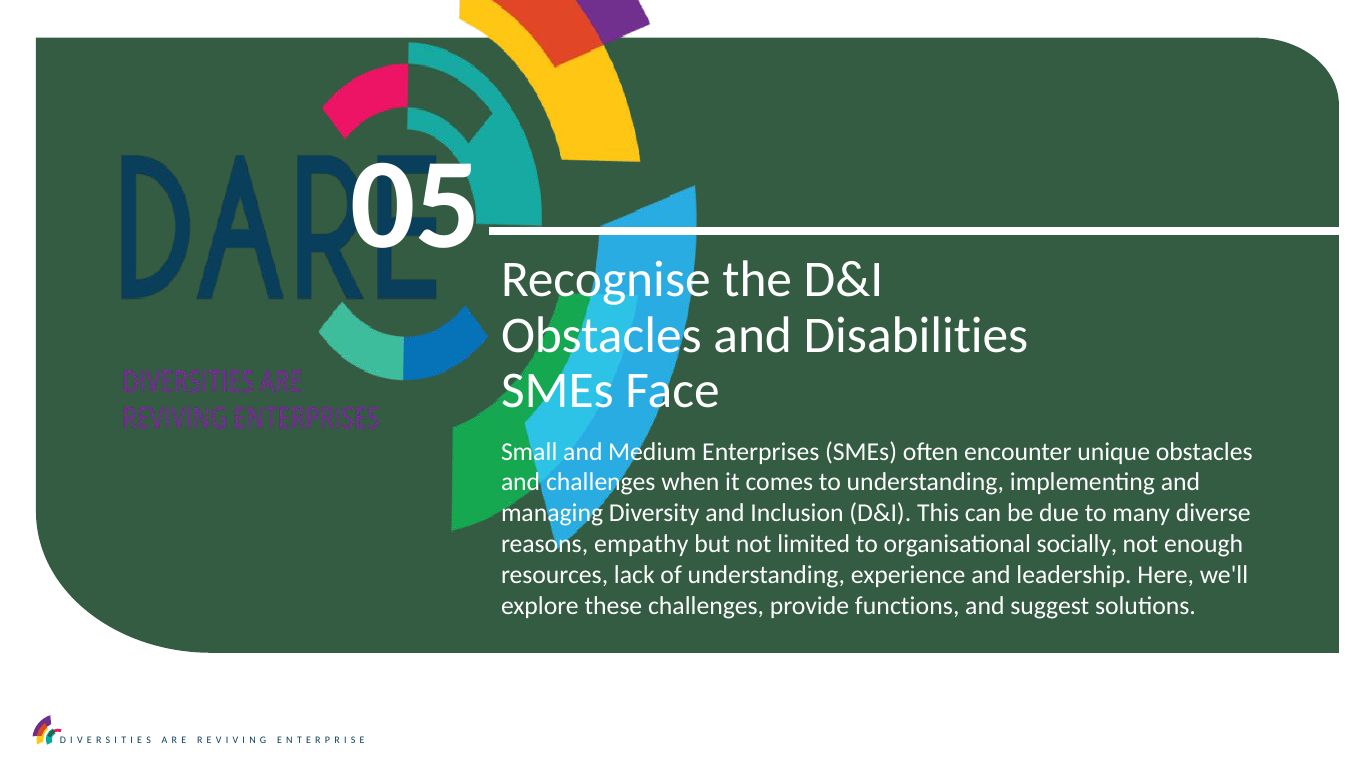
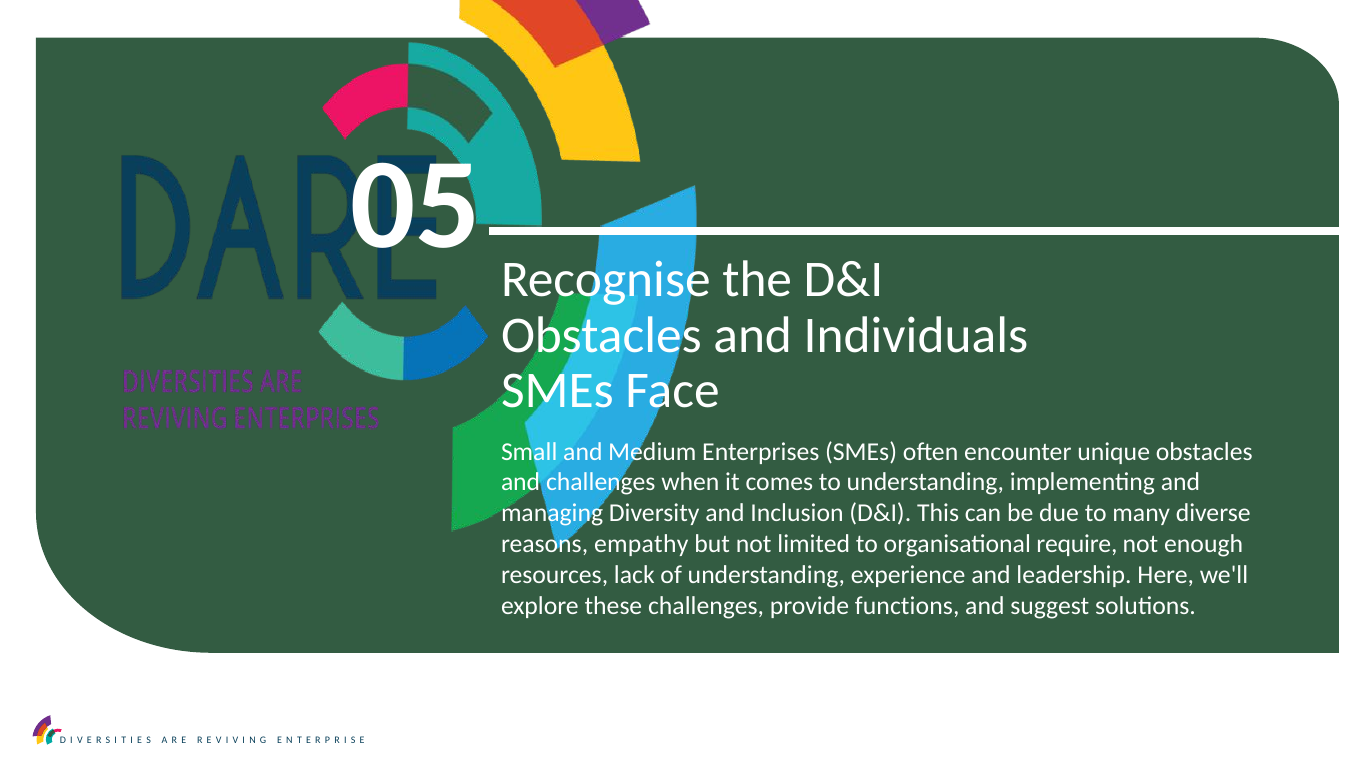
Disabilities: Disabilities -> Individuals (916, 335)
socially: socially -> require (1077, 545)
